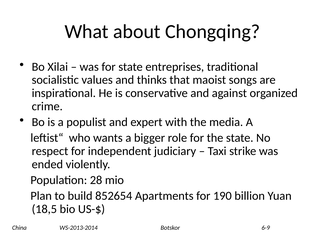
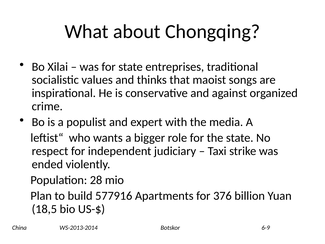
852654: 852654 -> 577916 (114, 196)
190: 190 -> 376 (222, 196)
